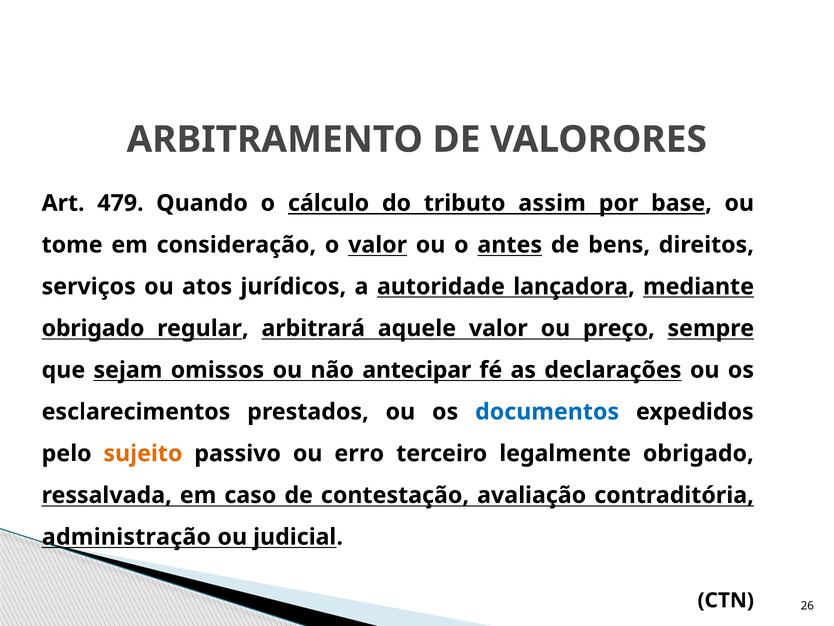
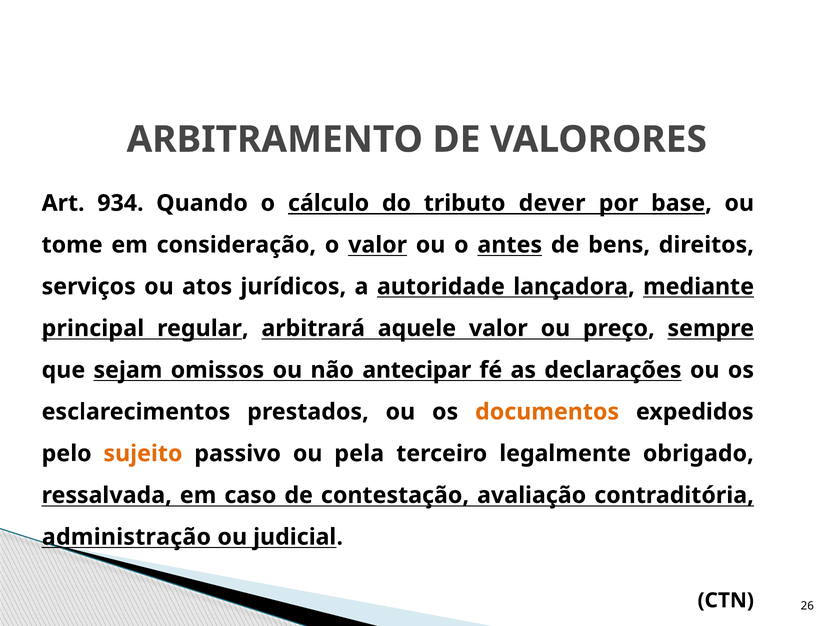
479: 479 -> 934 (120, 203)
assim: assim -> dever (552, 203)
obrigado: obrigado -> principal (93, 328)
documentos colour: blue -> orange (547, 411)
erro: erro -> pela (359, 453)
